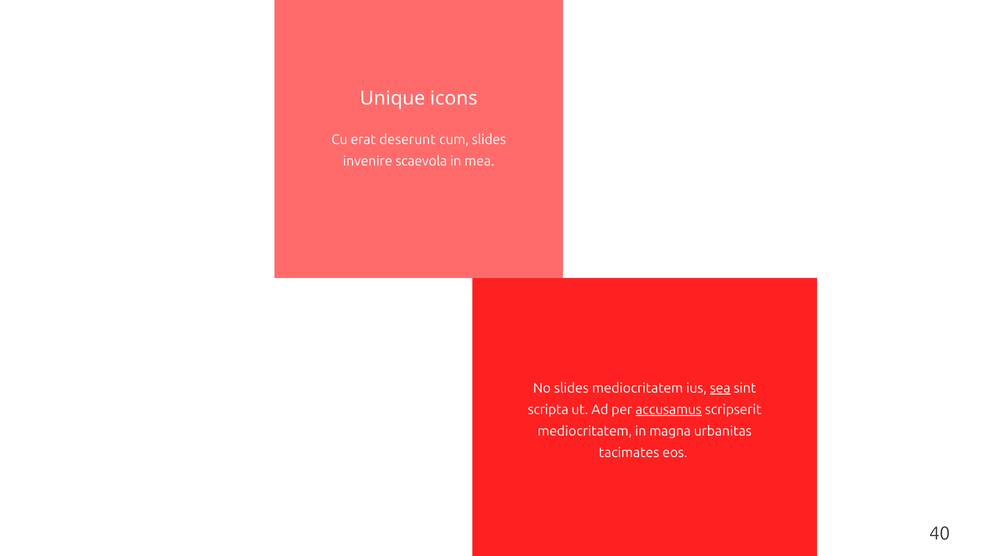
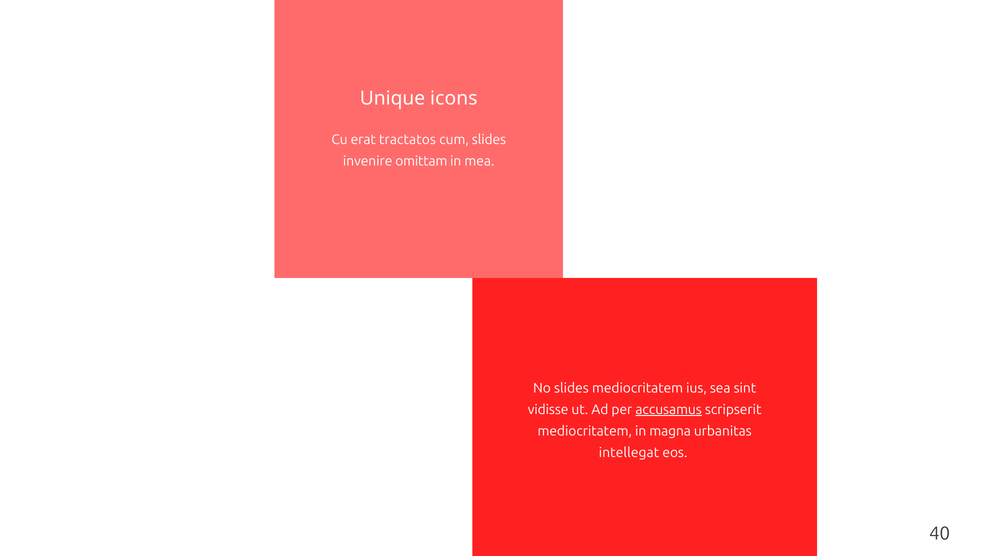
deserunt: deserunt -> tractatos (407, 140)
scaevola: scaevola -> omittam (421, 161)
sea underline: present -> none (720, 388)
scripta: scripta -> vidisse (548, 409)
tacimates: tacimates -> intellegat (629, 452)
